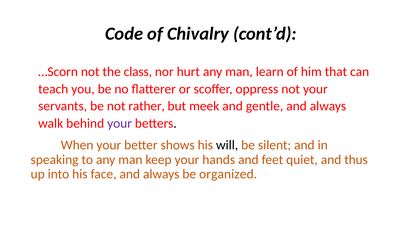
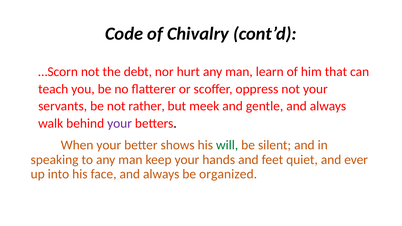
class: class -> debt (138, 72)
will colour: black -> green (227, 145)
thus: thus -> ever (356, 160)
